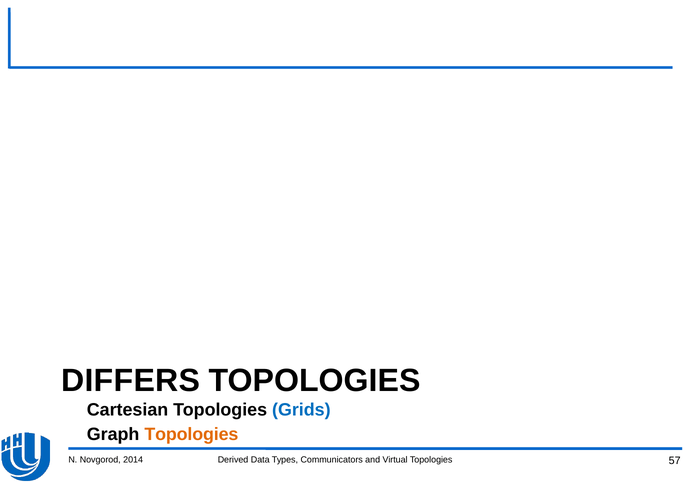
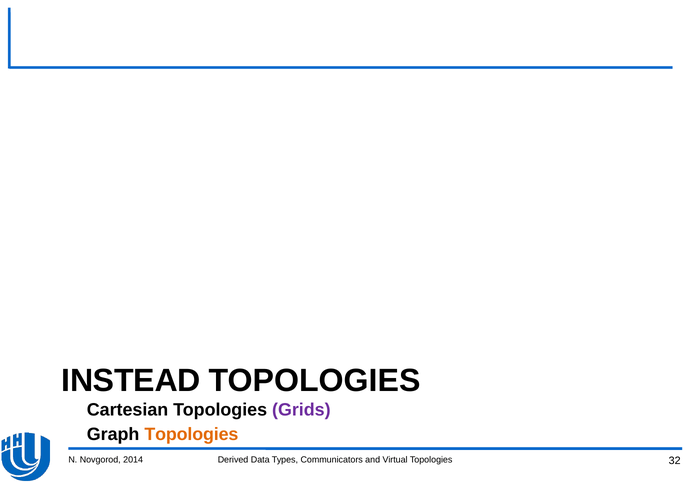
DIFFERS: DIFFERS -> INSTEAD (131, 381)
Grids colour: blue -> purple (301, 410)
57: 57 -> 32 (675, 461)
